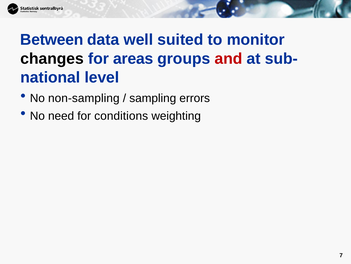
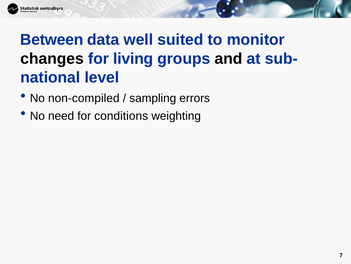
areas: areas -> living (133, 58)
and colour: red -> black (228, 58)
non-sampling: non-sampling -> non-compiled (84, 98)
